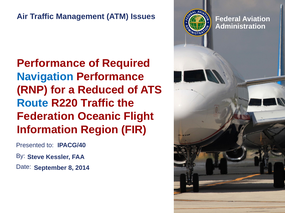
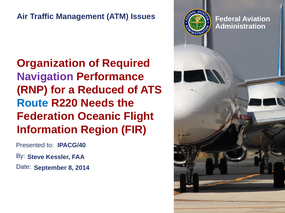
Performance: Performance -> Organization (51, 64)
Navigation colour: blue -> purple (45, 77)
R220 Traffic: Traffic -> Needs (98, 103)
